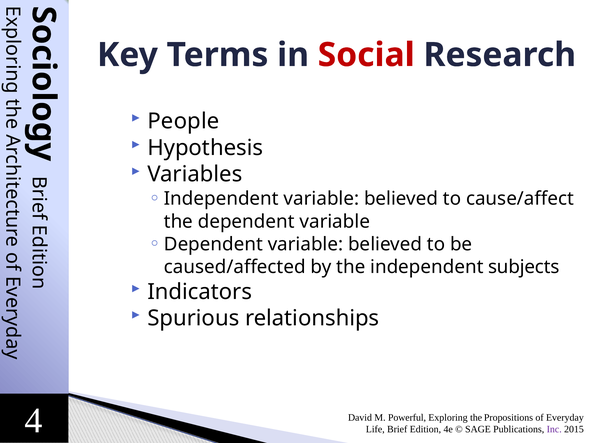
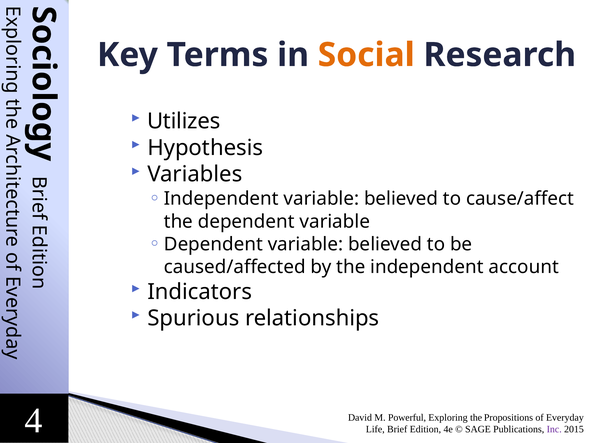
Social colour: red -> orange (366, 55)
People: People -> Utilizes (184, 121)
subjects: subjects -> account (524, 267)
